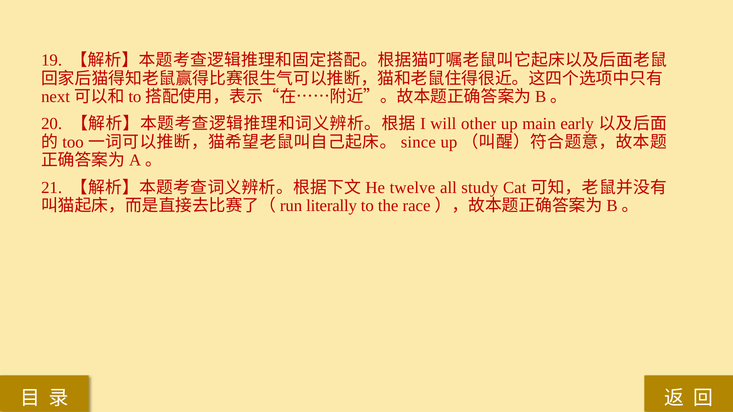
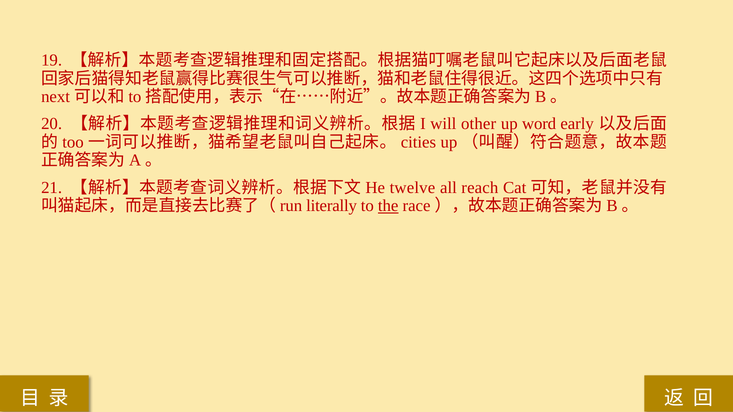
main: main -> word (539, 124)
since: since -> cities (418, 142)
study: study -> reach (480, 188)
the underline: none -> present (388, 206)
